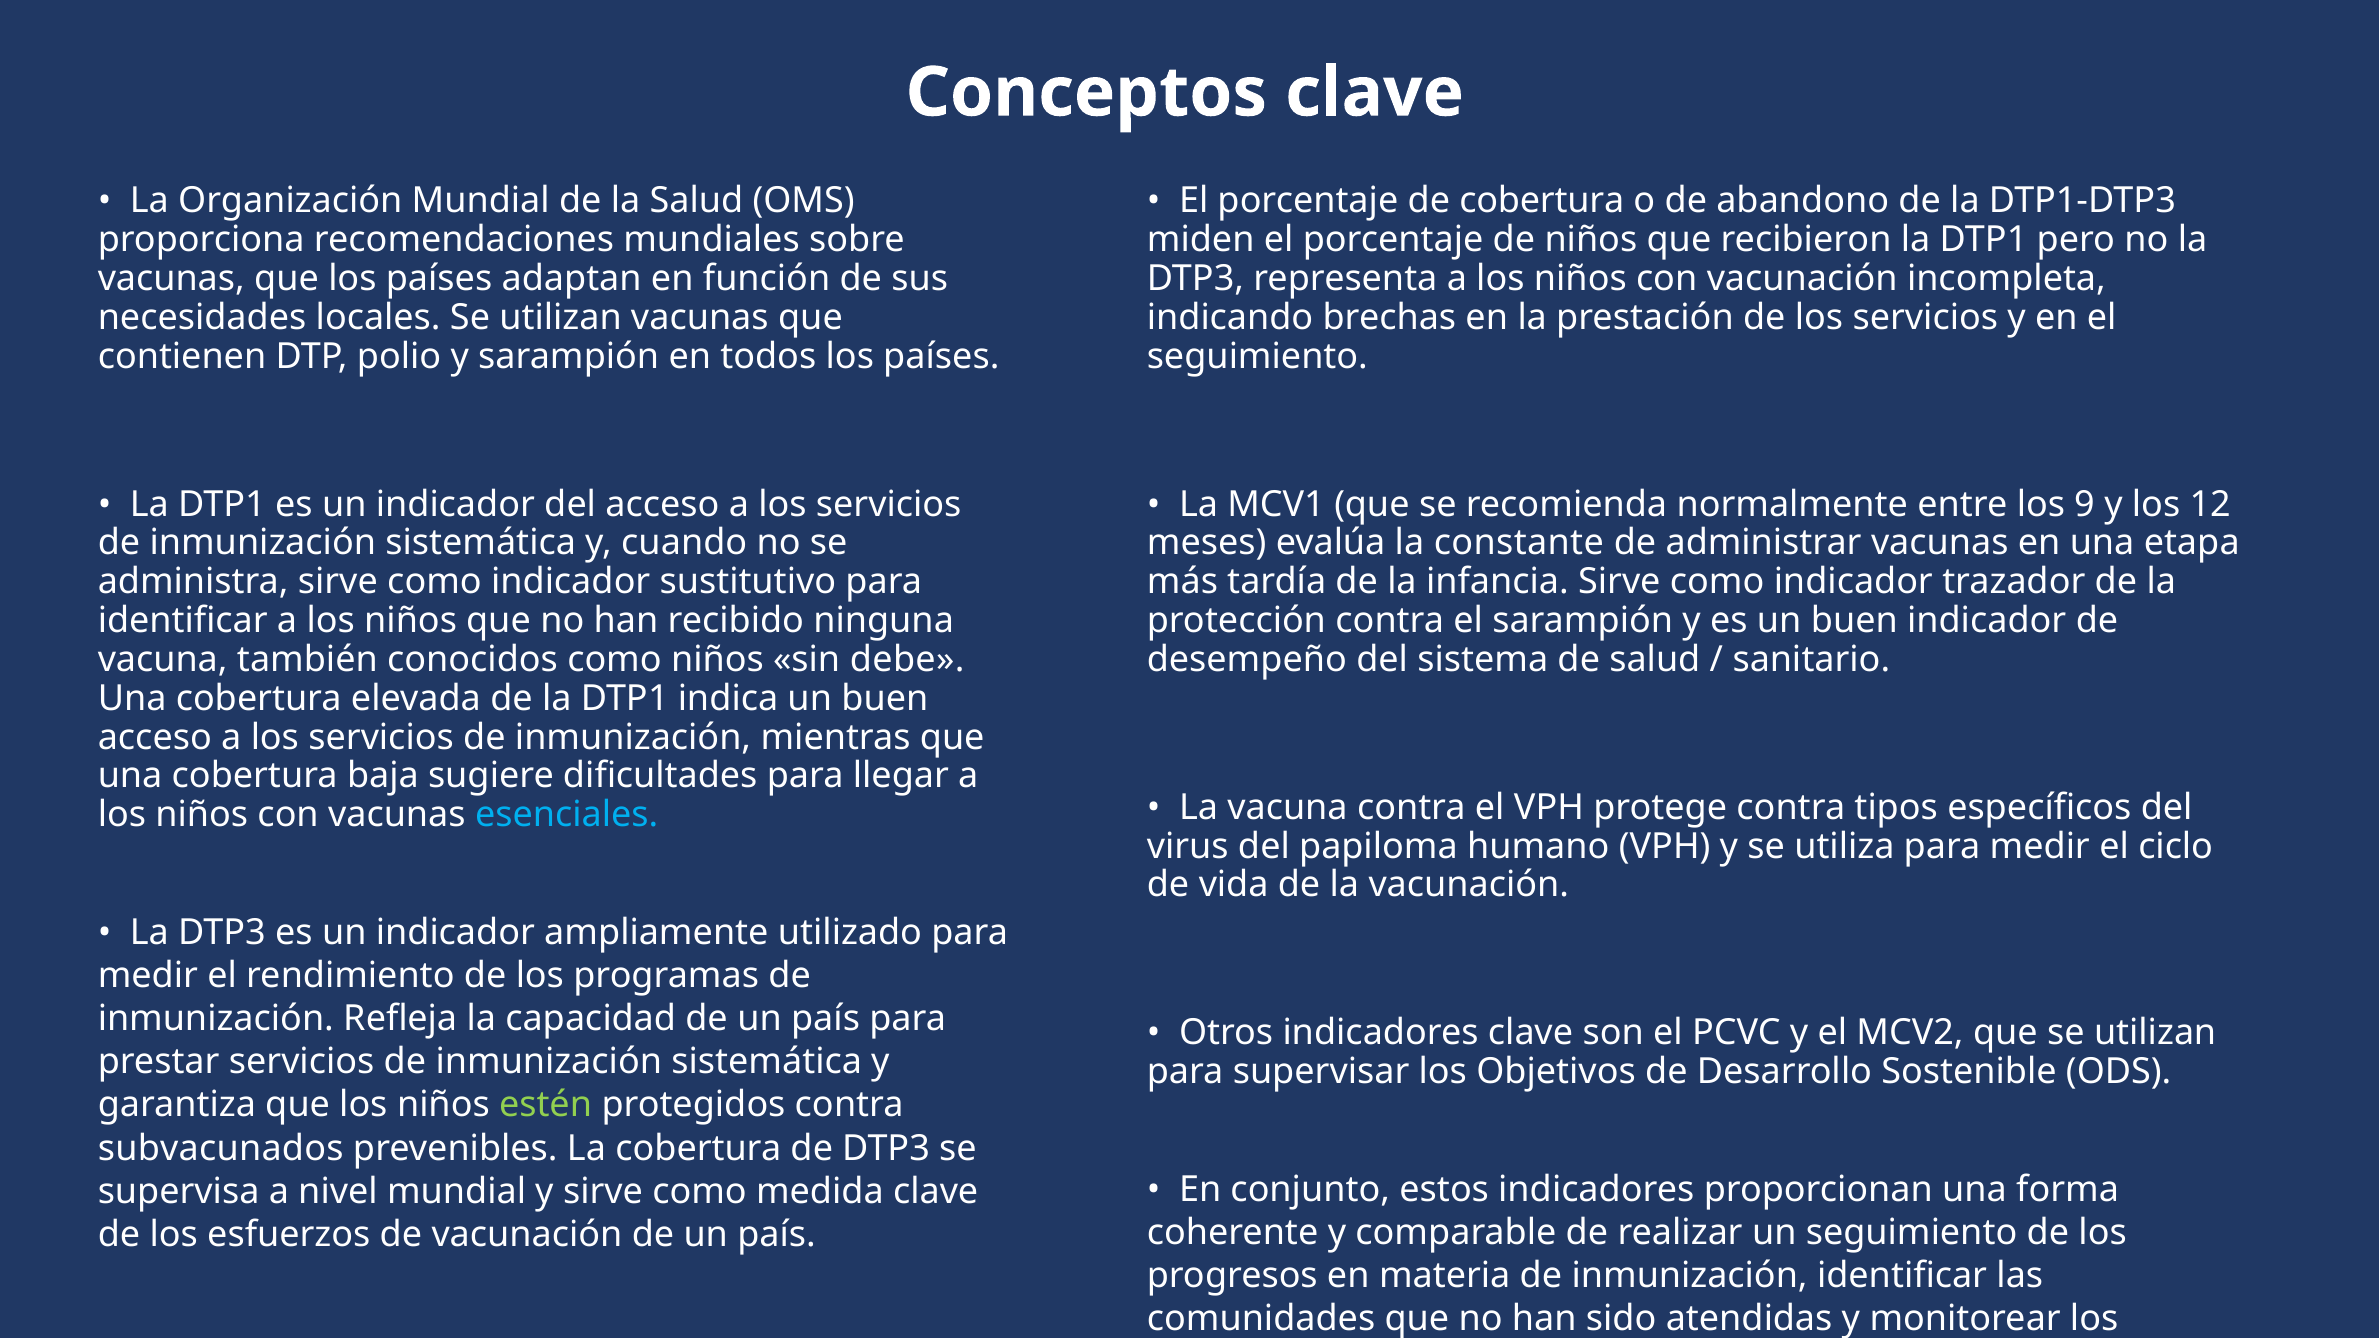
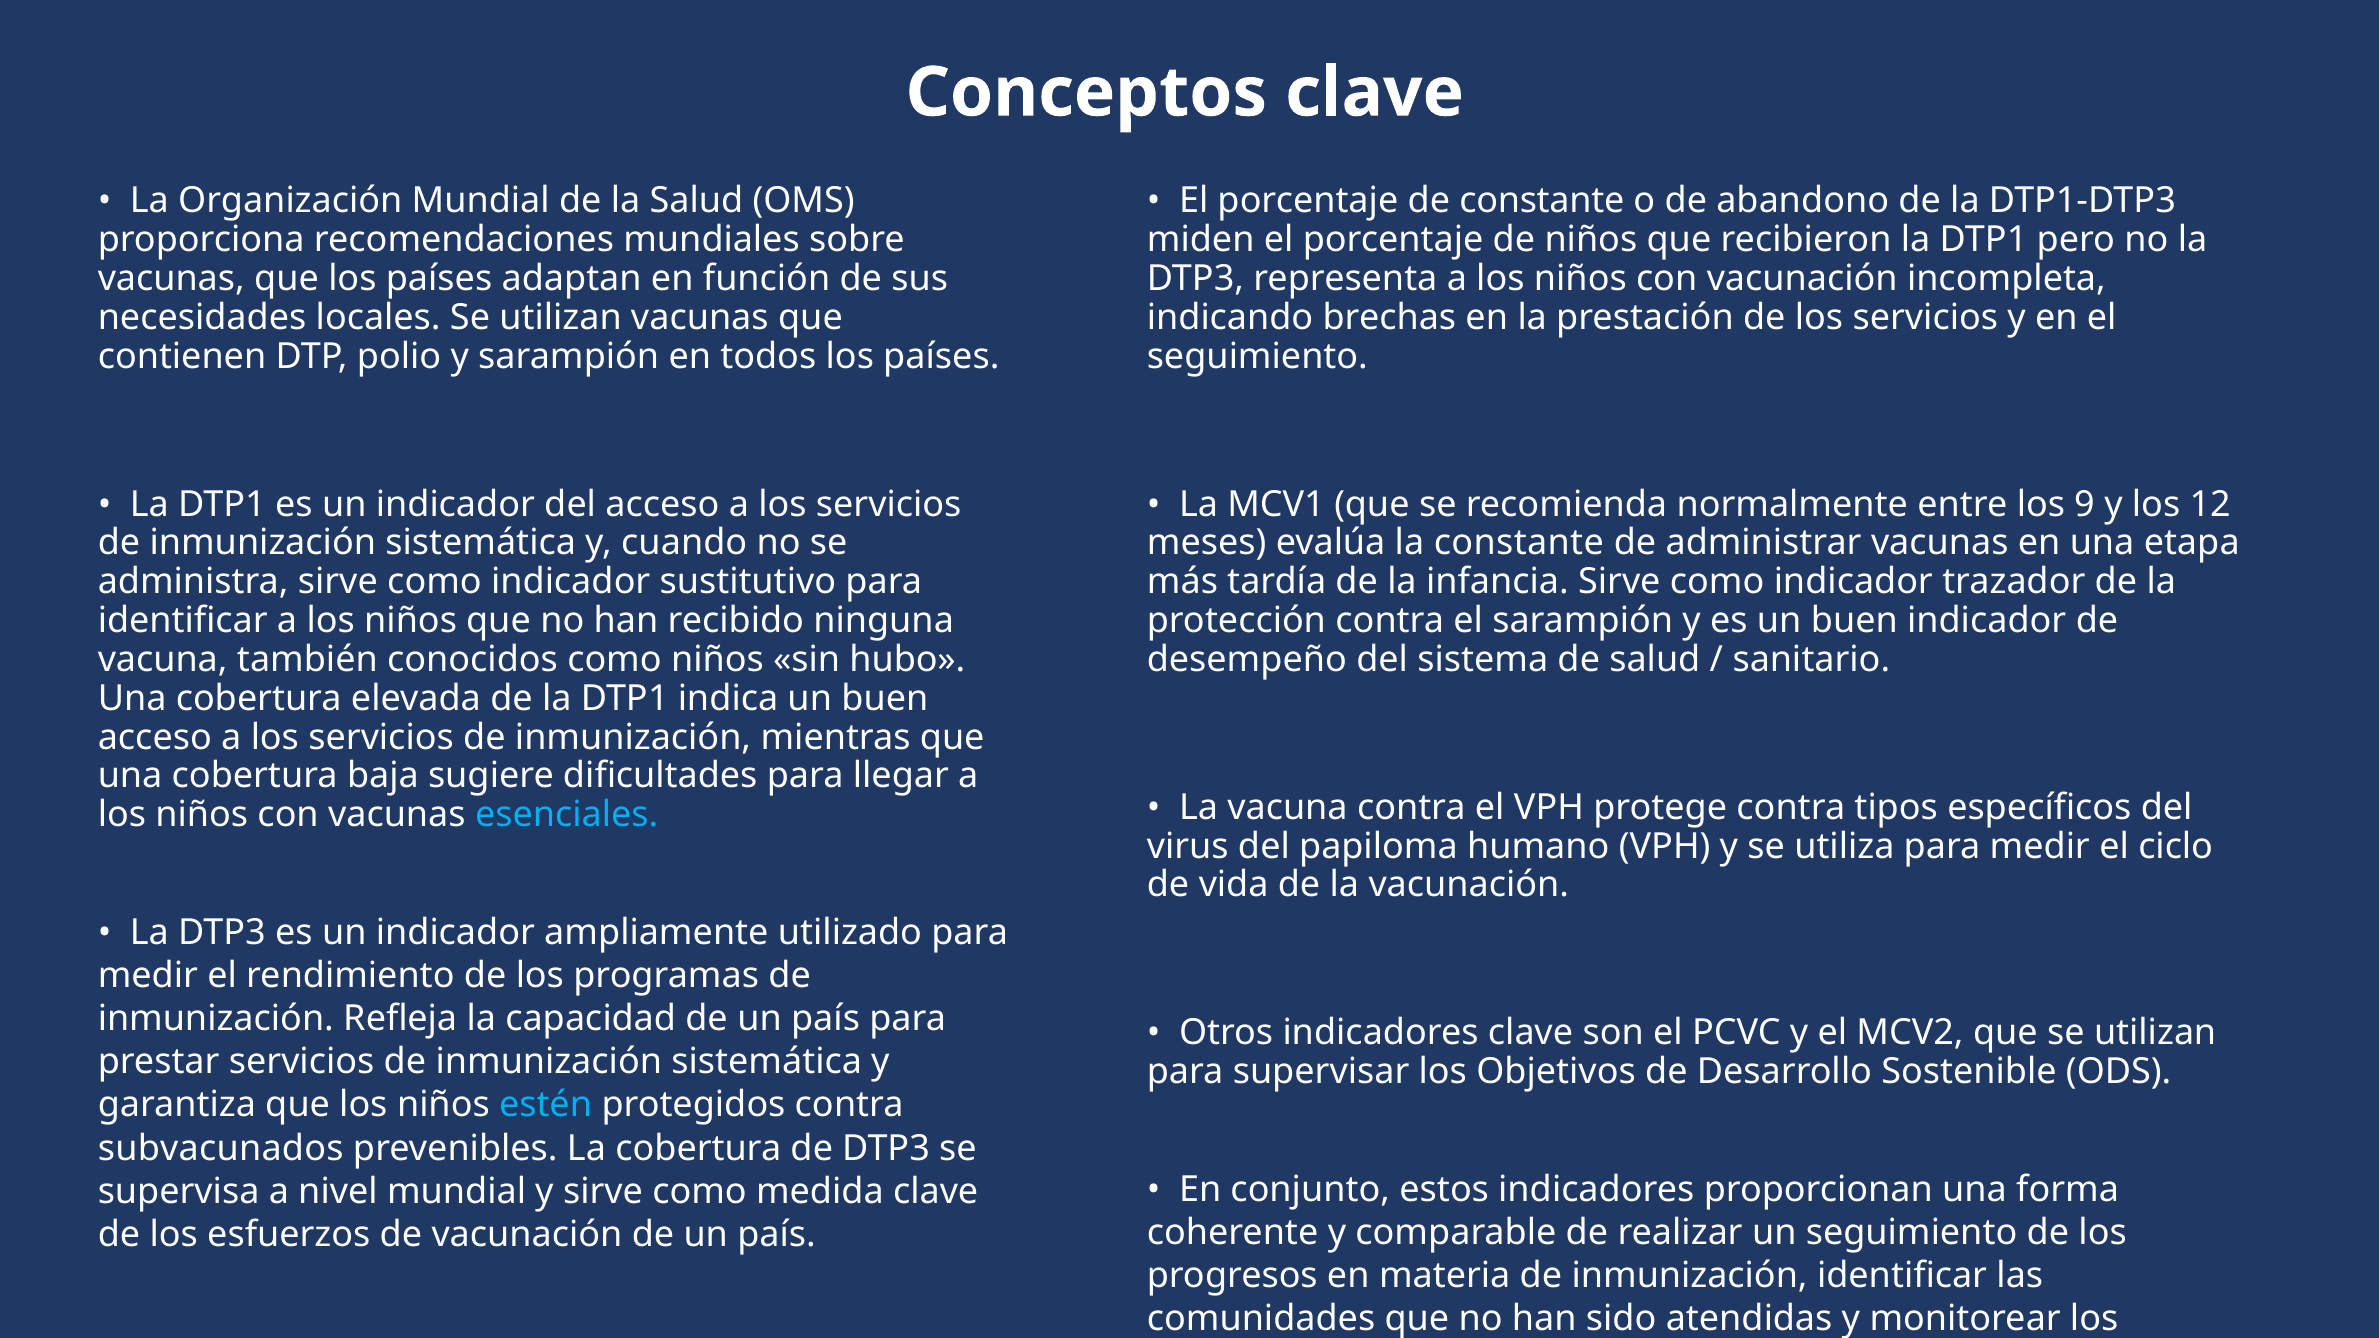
de cobertura: cobertura -> constante (1542, 201)
debe: debe -> hubo (907, 660)
estén colour: light green -> light blue (546, 1105)
